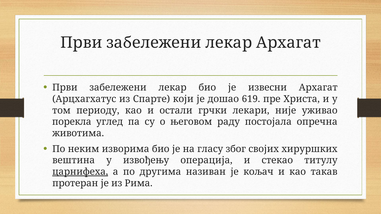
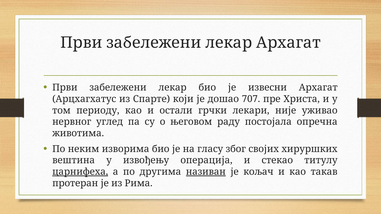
619: 619 -> 707 (251, 99)
порекла: порекла -> нервног (72, 122)
називан underline: none -> present (206, 172)
